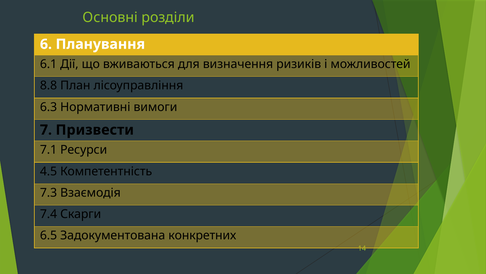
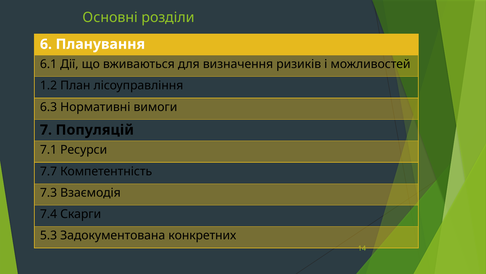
8.8: 8.8 -> 1.2 (48, 85)
Призвести: Призвести -> Популяцій (95, 130)
4.5: 4.5 -> 7.7 (48, 171)
6.5: 6.5 -> 5.3 (48, 235)
